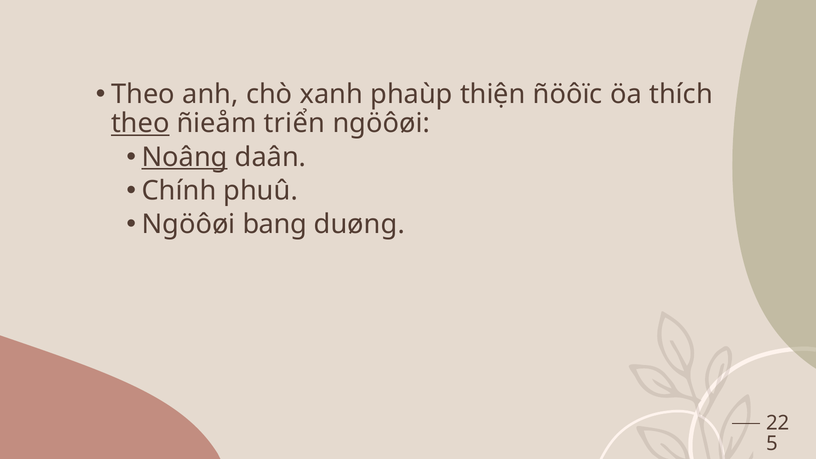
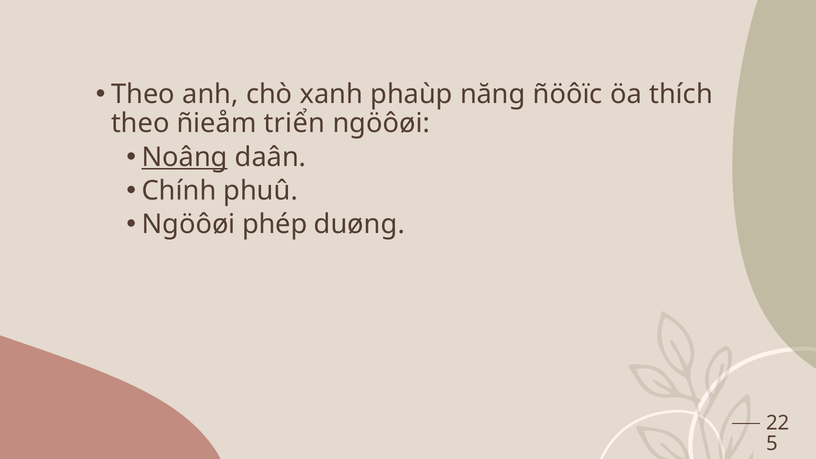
thiện: thiện -> năng (493, 94)
theo underline: present -> none (140, 123)
bang: bang -> phép (275, 224)
